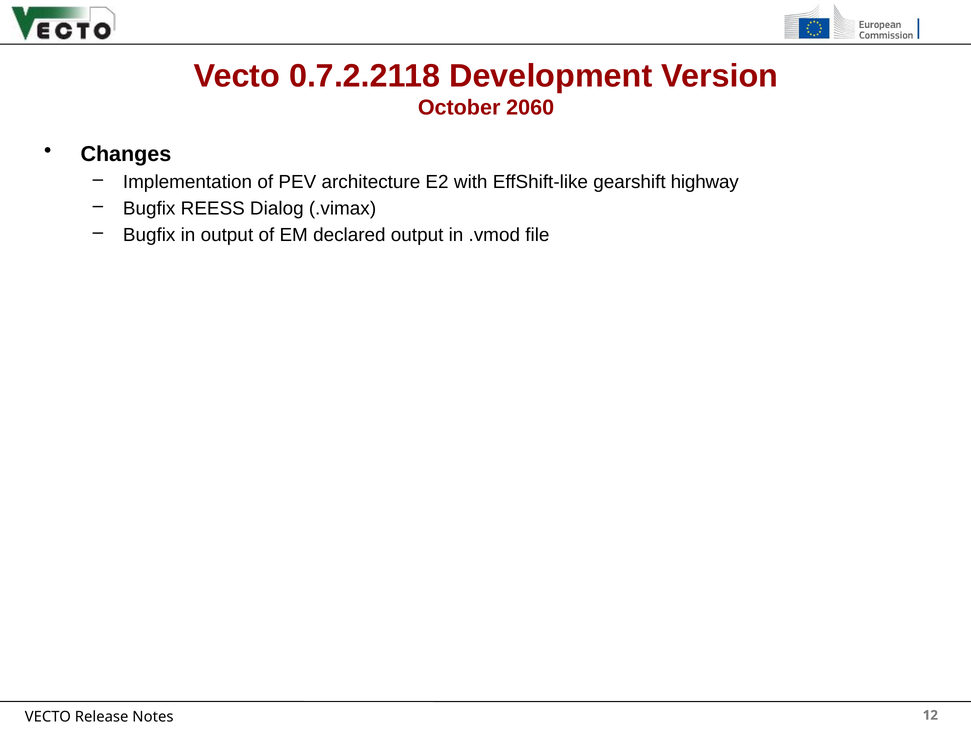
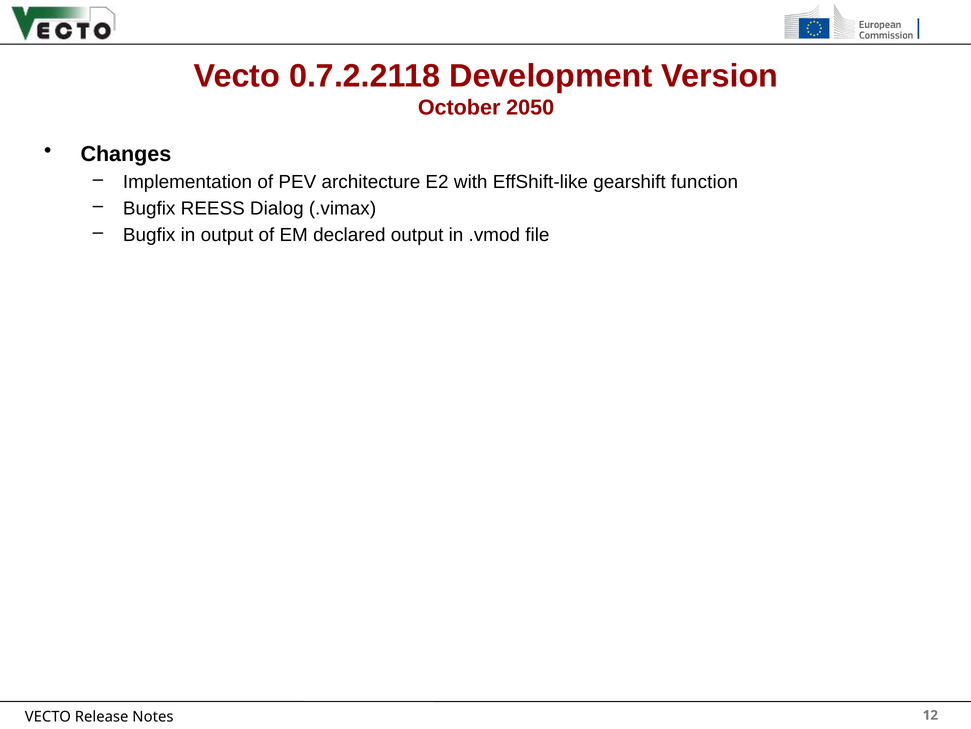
2060: 2060 -> 2050 (530, 108)
highway: highway -> function (705, 182)
